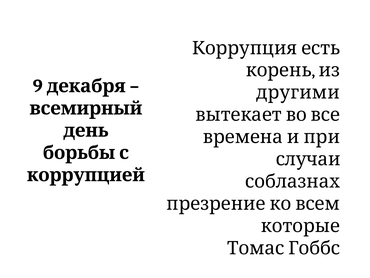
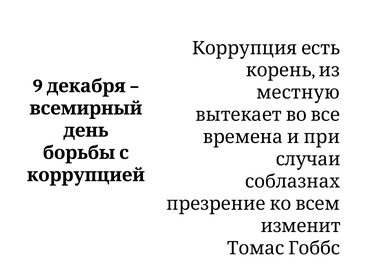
другими: другими -> местную (298, 92)
которые: которые -> изменит (301, 226)
